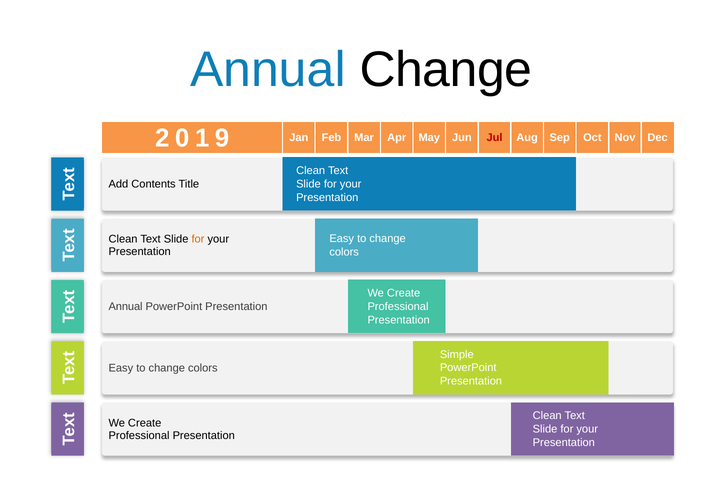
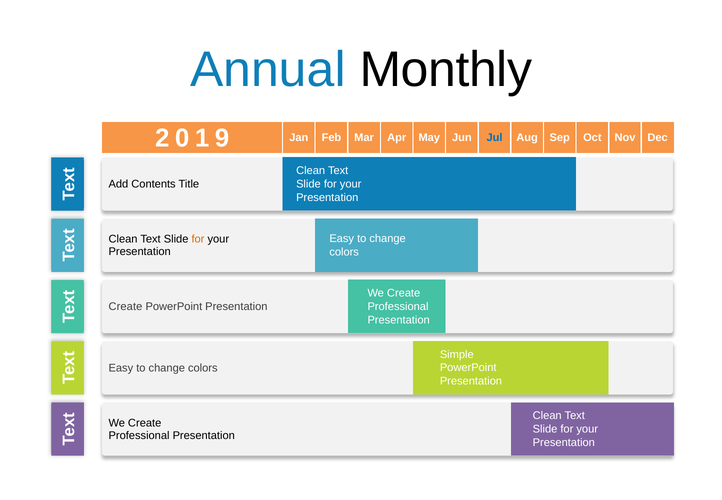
Annual Change: Change -> Monthly (446, 70)
Jul colour: red -> blue (495, 138)
Annual: Annual -> Create (125, 307)
